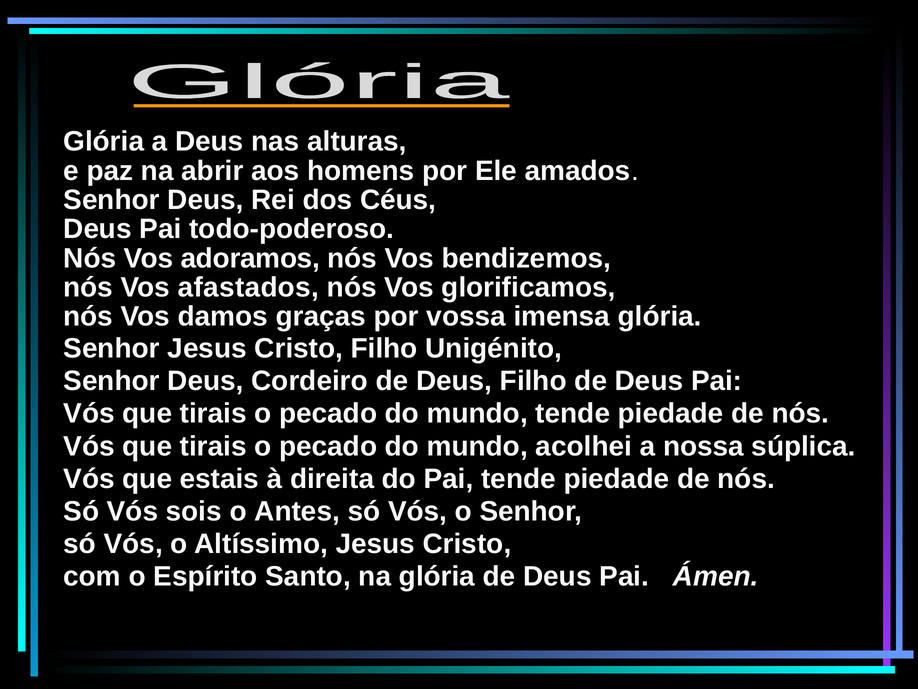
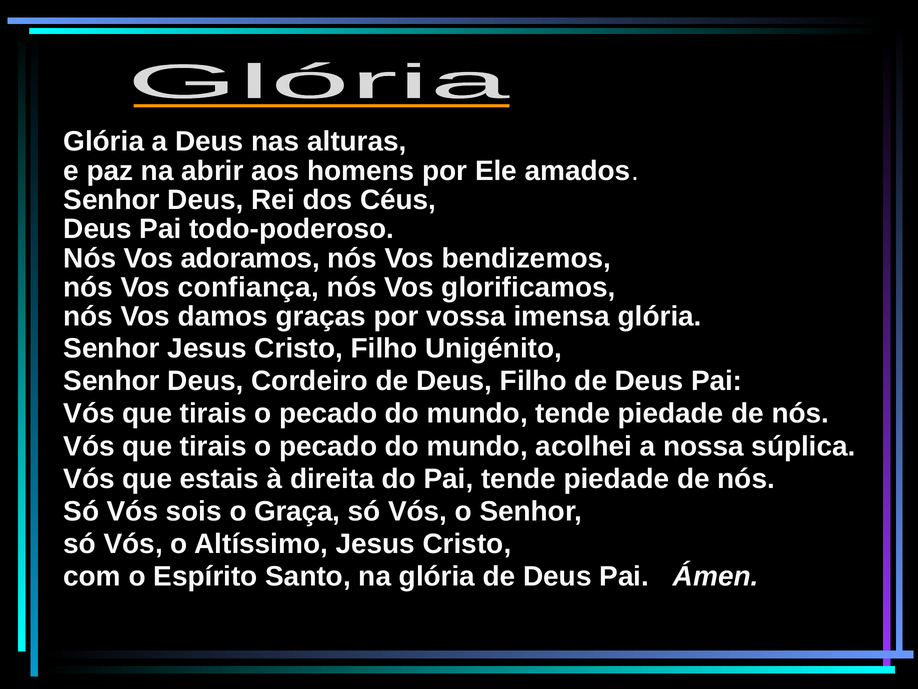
afastados: afastados -> confiança (248, 287)
Antes: Antes -> Graça (297, 511)
